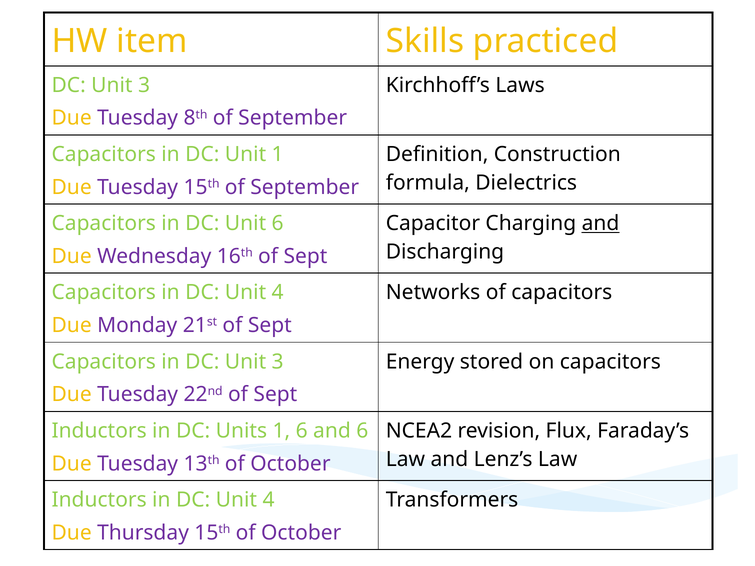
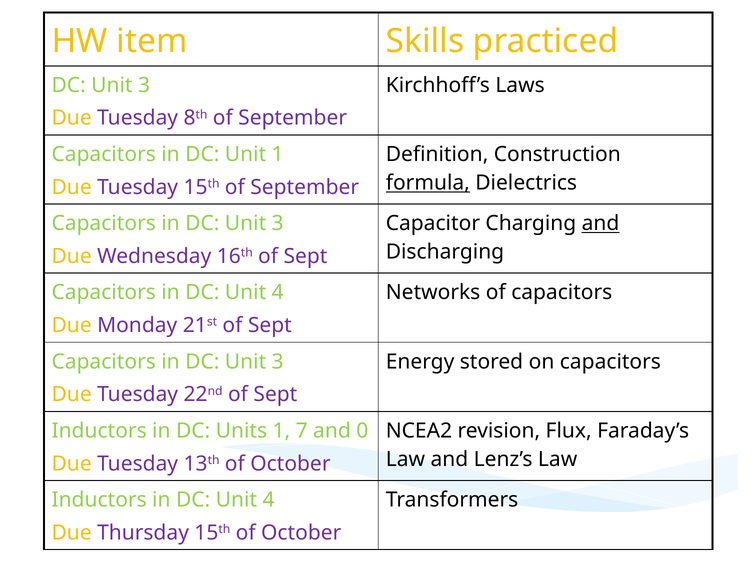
formula underline: none -> present (428, 183)
6: 6 -> 3 (278, 223)
1 6: 6 -> 7 (302, 431)
and 6: 6 -> 0 (362, 431)
